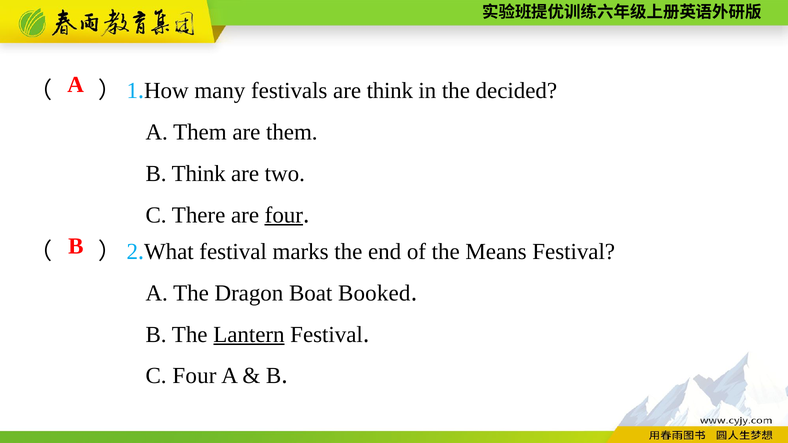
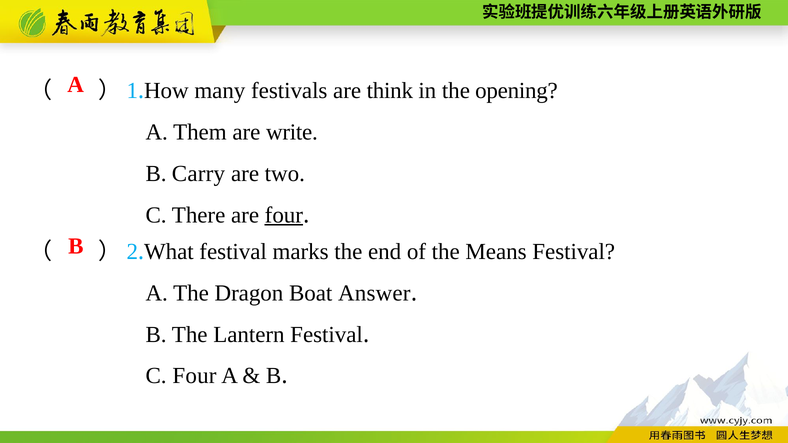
decided: decided -> opening (516, 91)
are them: them -> write (292, 132)
B Think: Think -> Carry (198, 174)
Booked: Booked -> Answer (374, 293)
Lantern underline: present -> none (249, 335)
